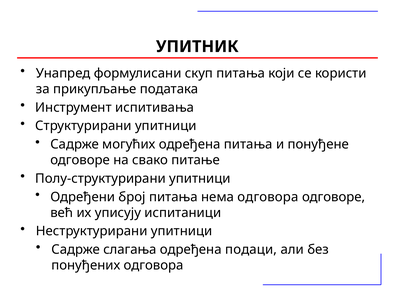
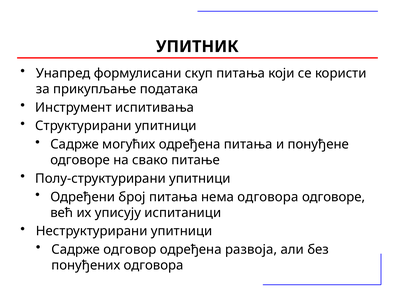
слагања: слагања -> одговор (130, 250)
подаци: подаци -> развоја (251, 250)
